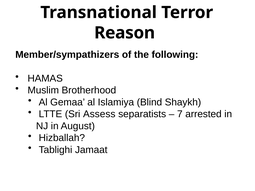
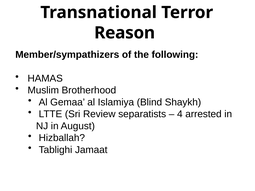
Assess: Assess -> Review (99, 114)
7: 7 -> 4 (180, 114)
